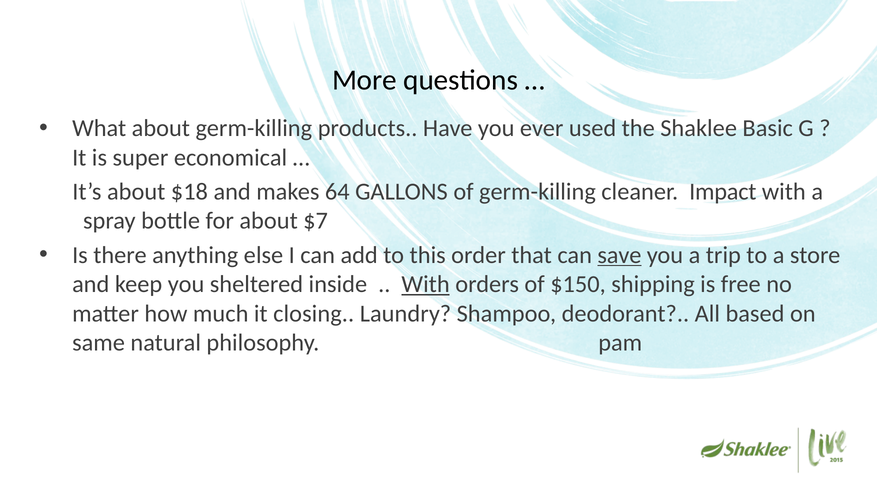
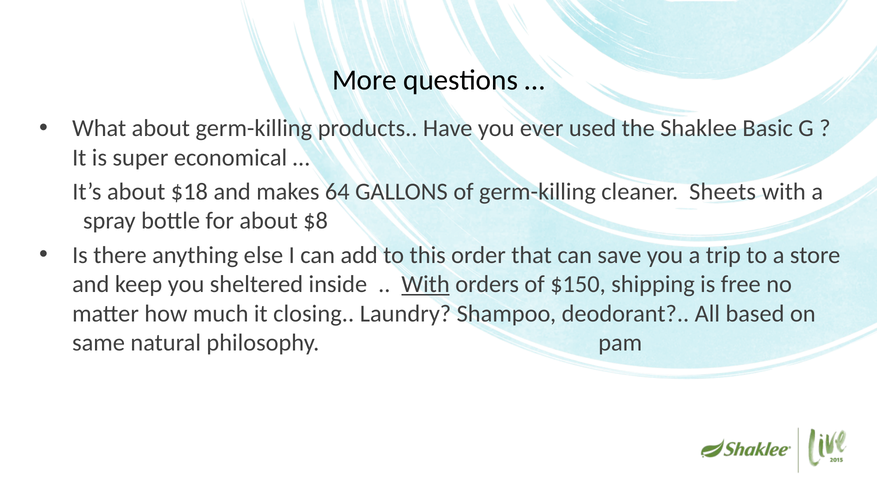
Impact: Impact -> Sheets (723, 192)
$7: $7 -> $8 (316, 221)
save underline: present -> none (619, 255)
